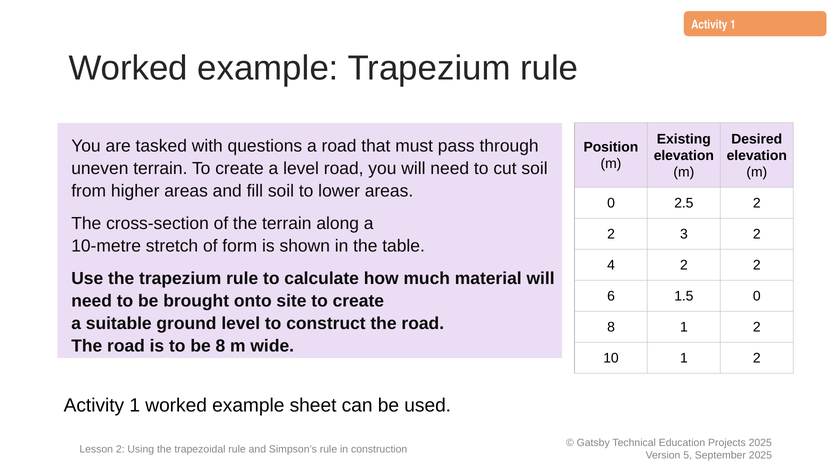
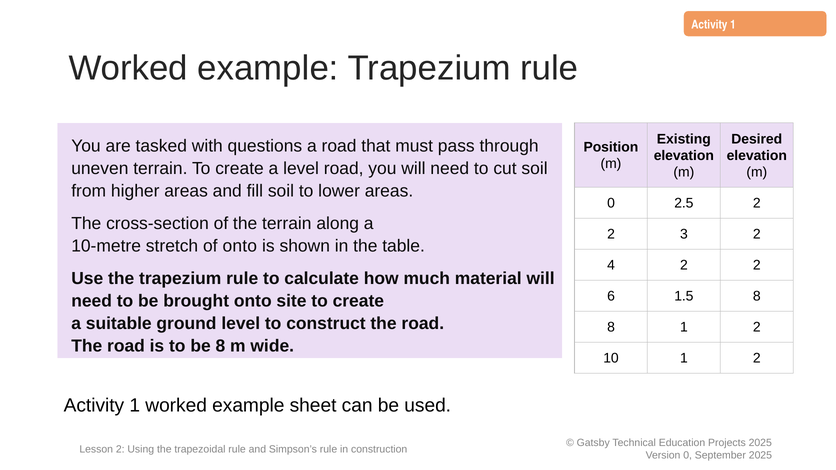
of form: form -> onto (240, 246)
1.5 0: 0 -> 8 (757, 297)
5: 5 -> 0 (688, 455)
